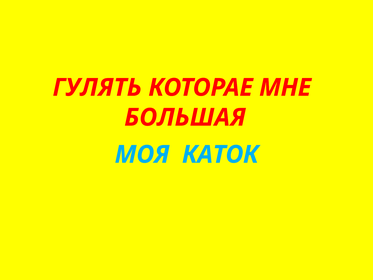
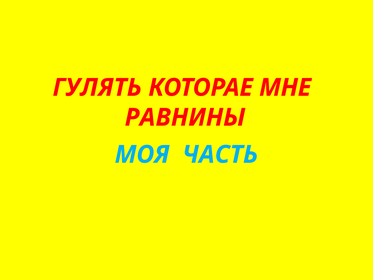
БОЛЬШАЯ: БОЛЬШАЯ -> РАВНИНЫ (185, 117)
КАТОК: КАТОК -> ЧАСТЬ (220, 154)
